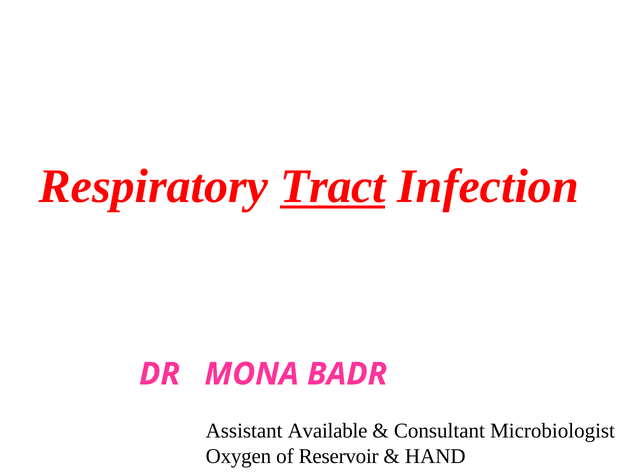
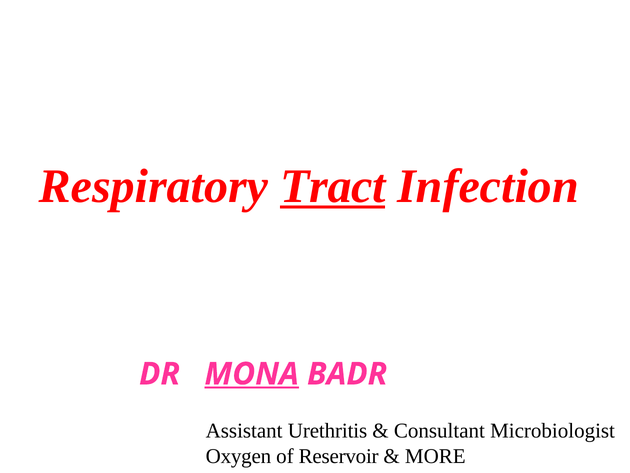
MONA underline: none -> present (252, 374)
Available: Available -> Urethritis (328, 431)
HAND: HAND -> MORE (435, 456)
